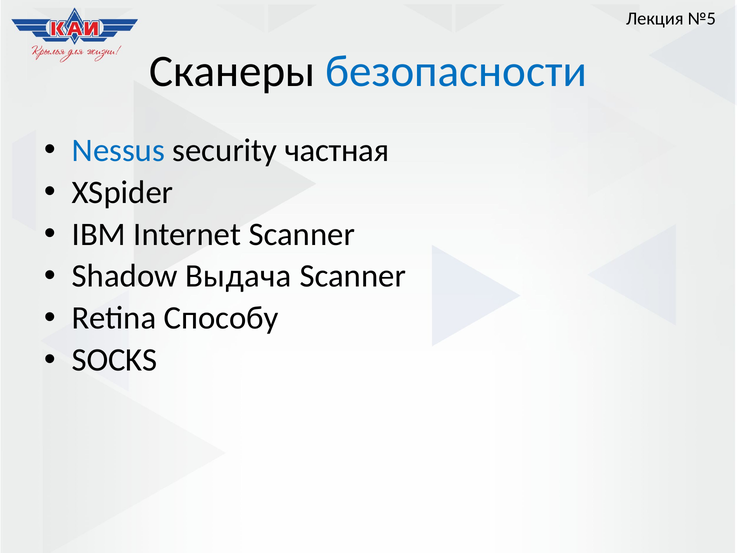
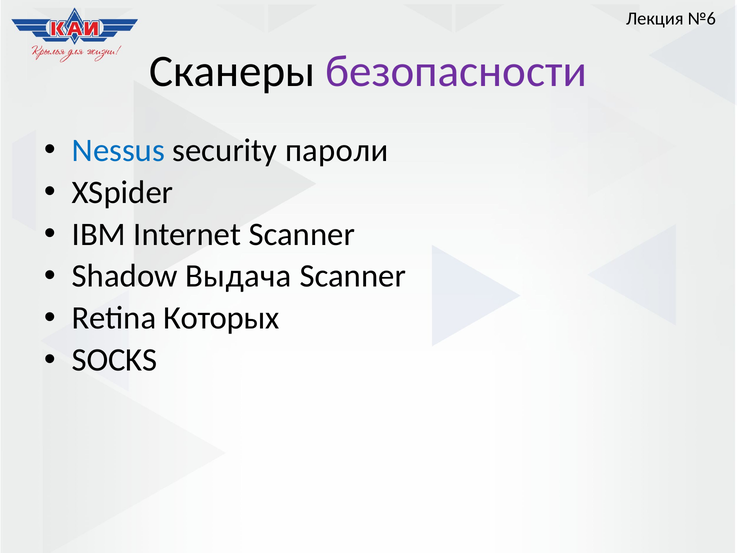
№5: №5 -> №6 (702, 19)
безопасности colour: blue -> purple (456, 71)
частная: частная -> пароли (337, 150)
Способу: Способу -> Которых (221, 318)
